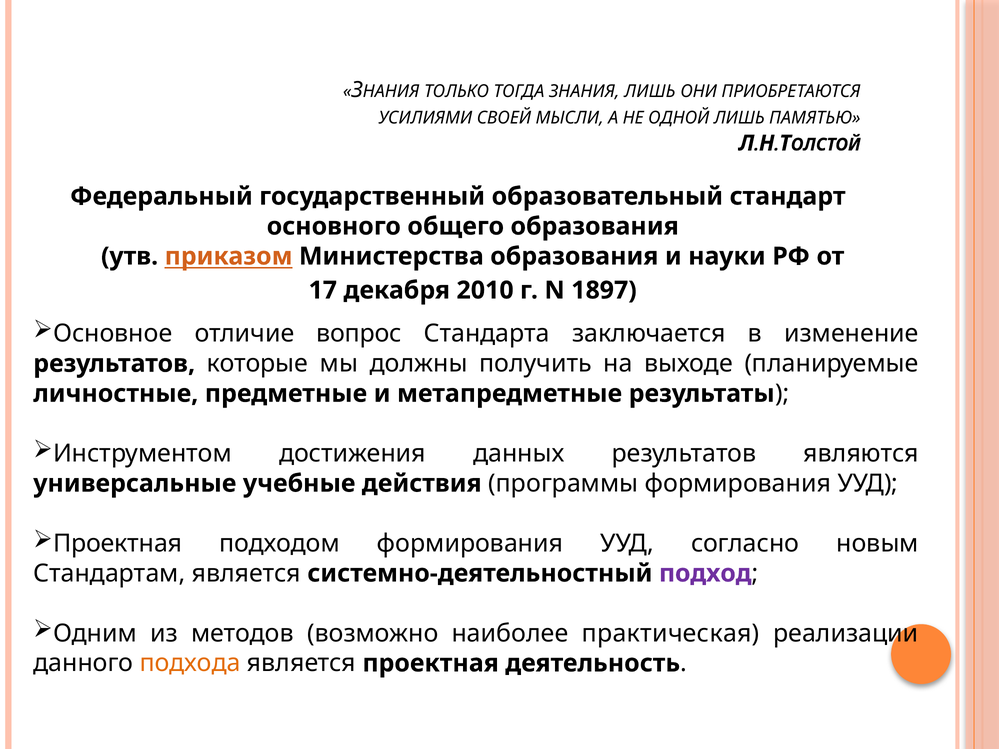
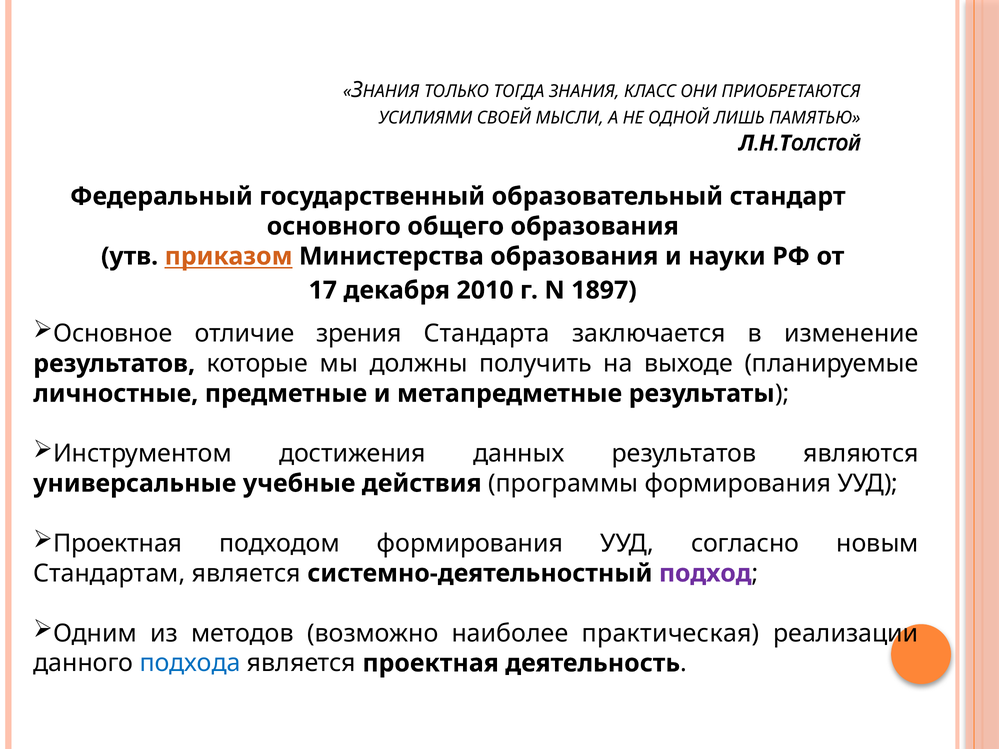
ЗНАНИЯ ЛИШЬ: ЛИШЬ -> КЛАСС (650, 91)
вопрос: вопрос -> зрения (359, 334)
подхода colour: orange -> blue (190, 663)
